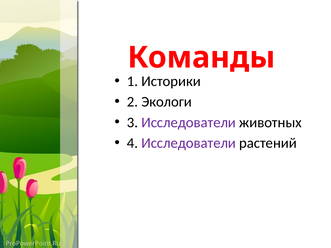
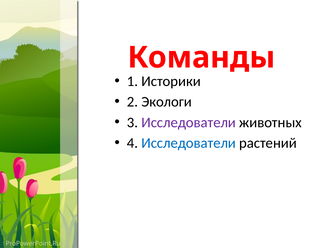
Исследователи colour: purple -> blue (189, 143)
